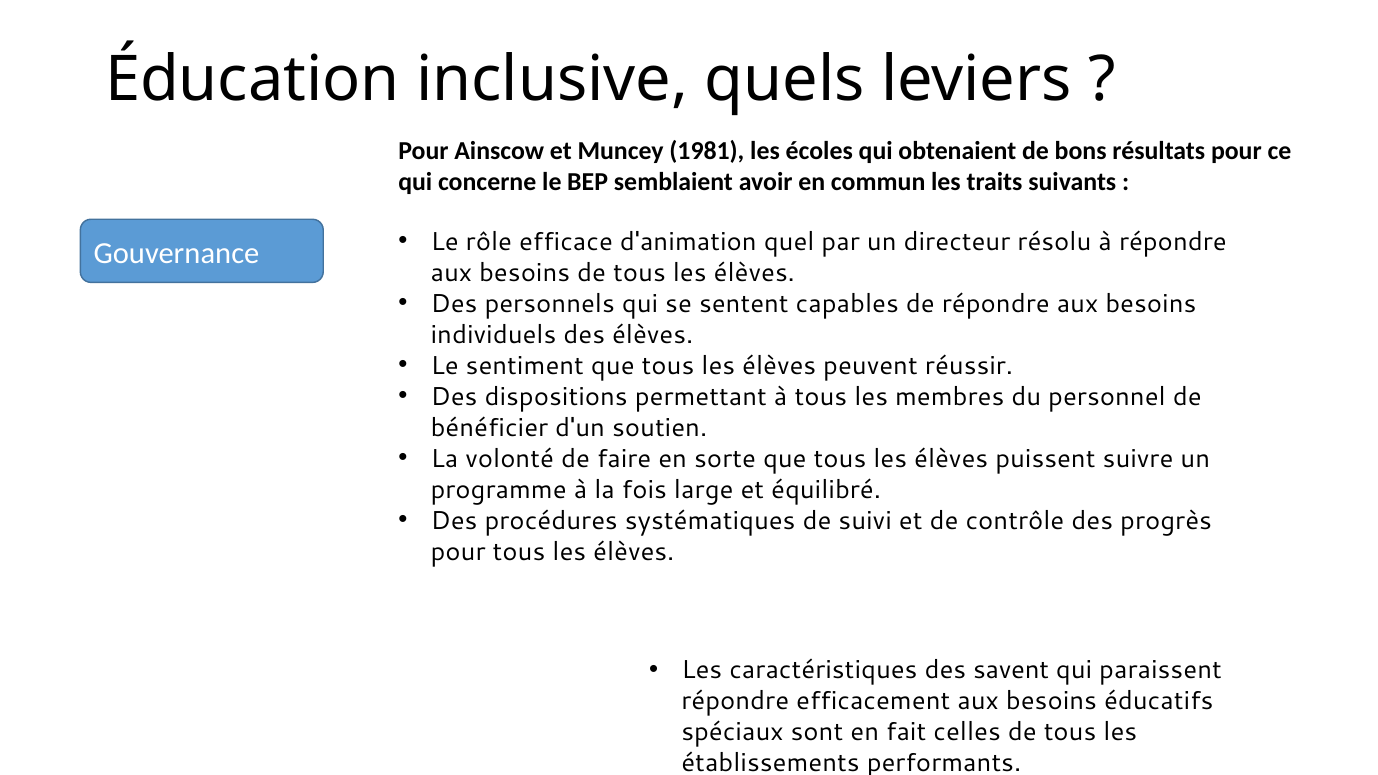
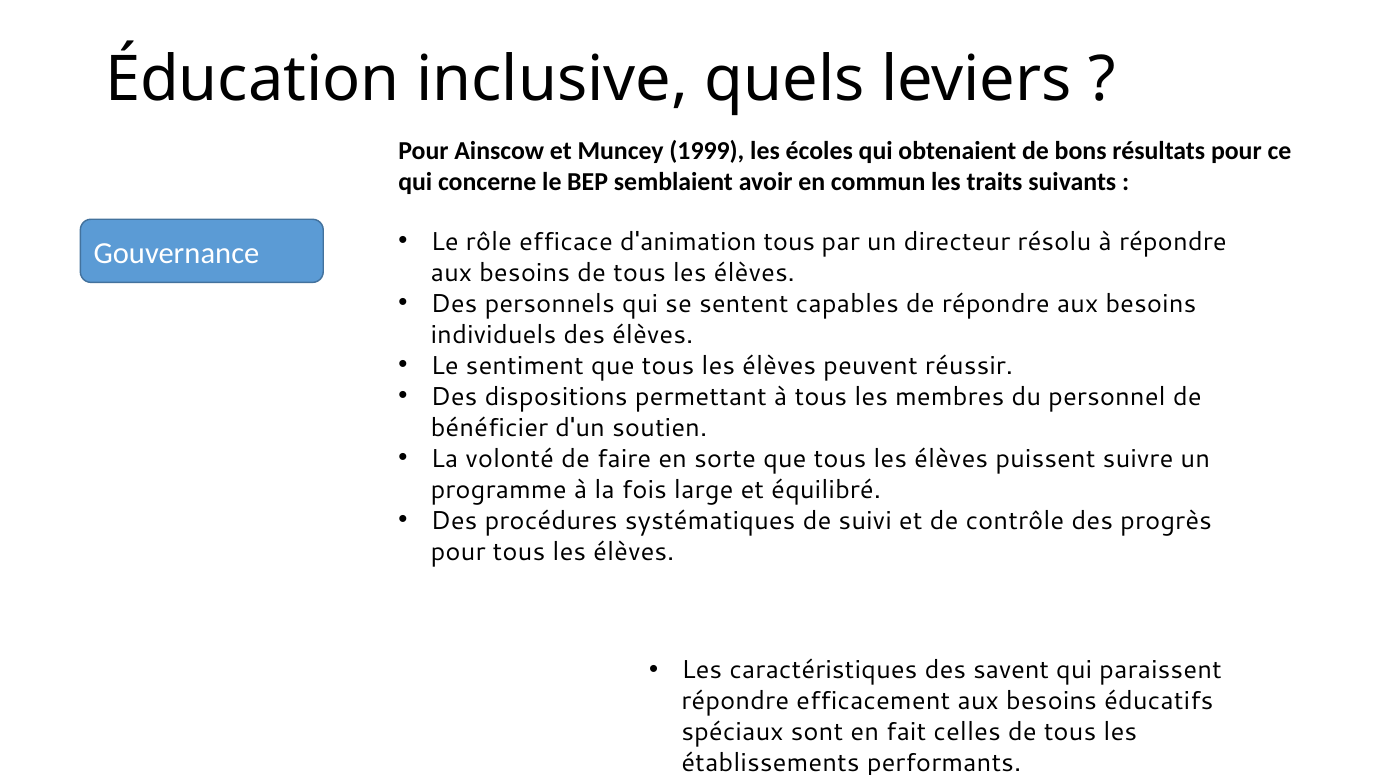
1981: 1981 -> 1999 (707, 151)
d'animation quel: quel -> tous (789, 242)
